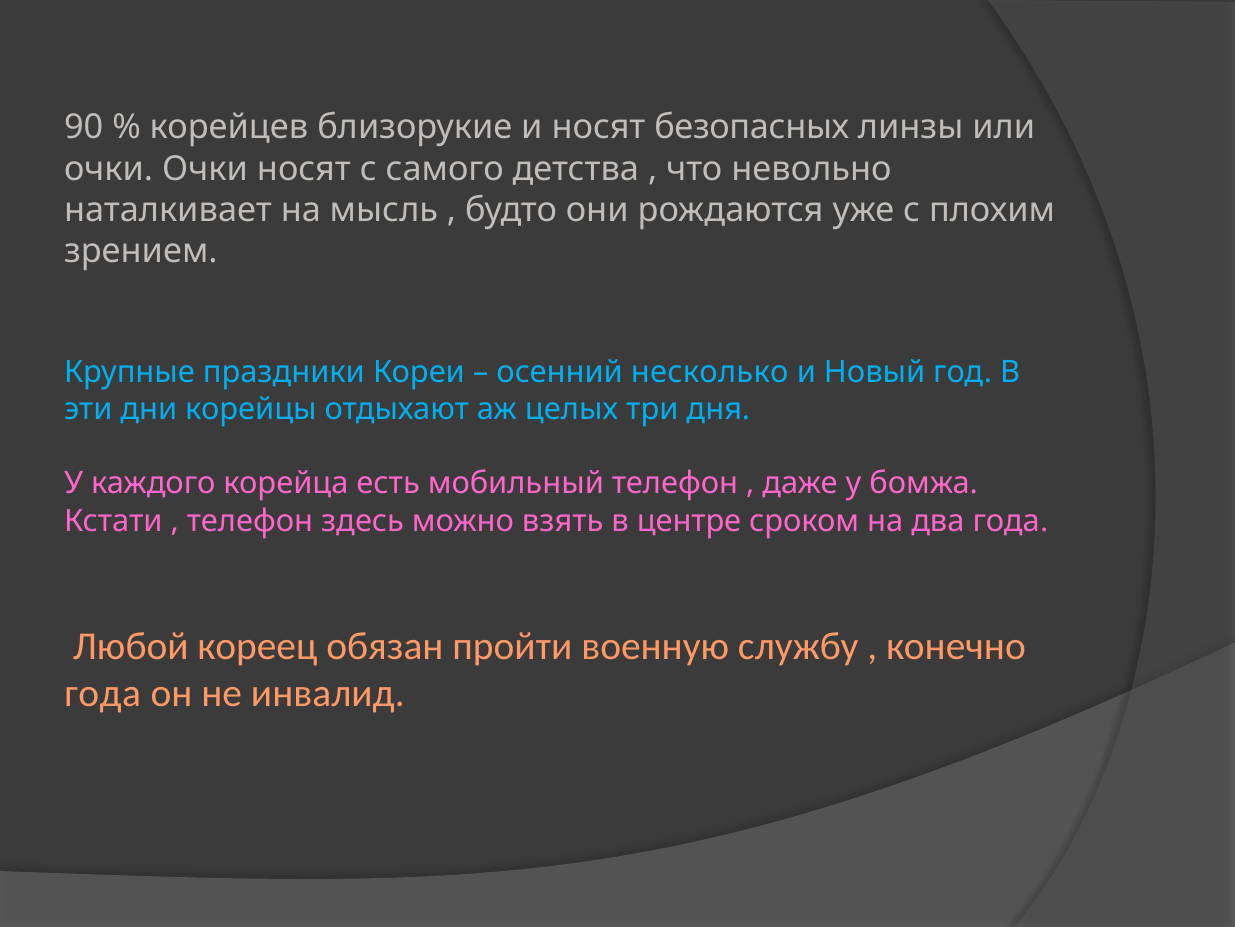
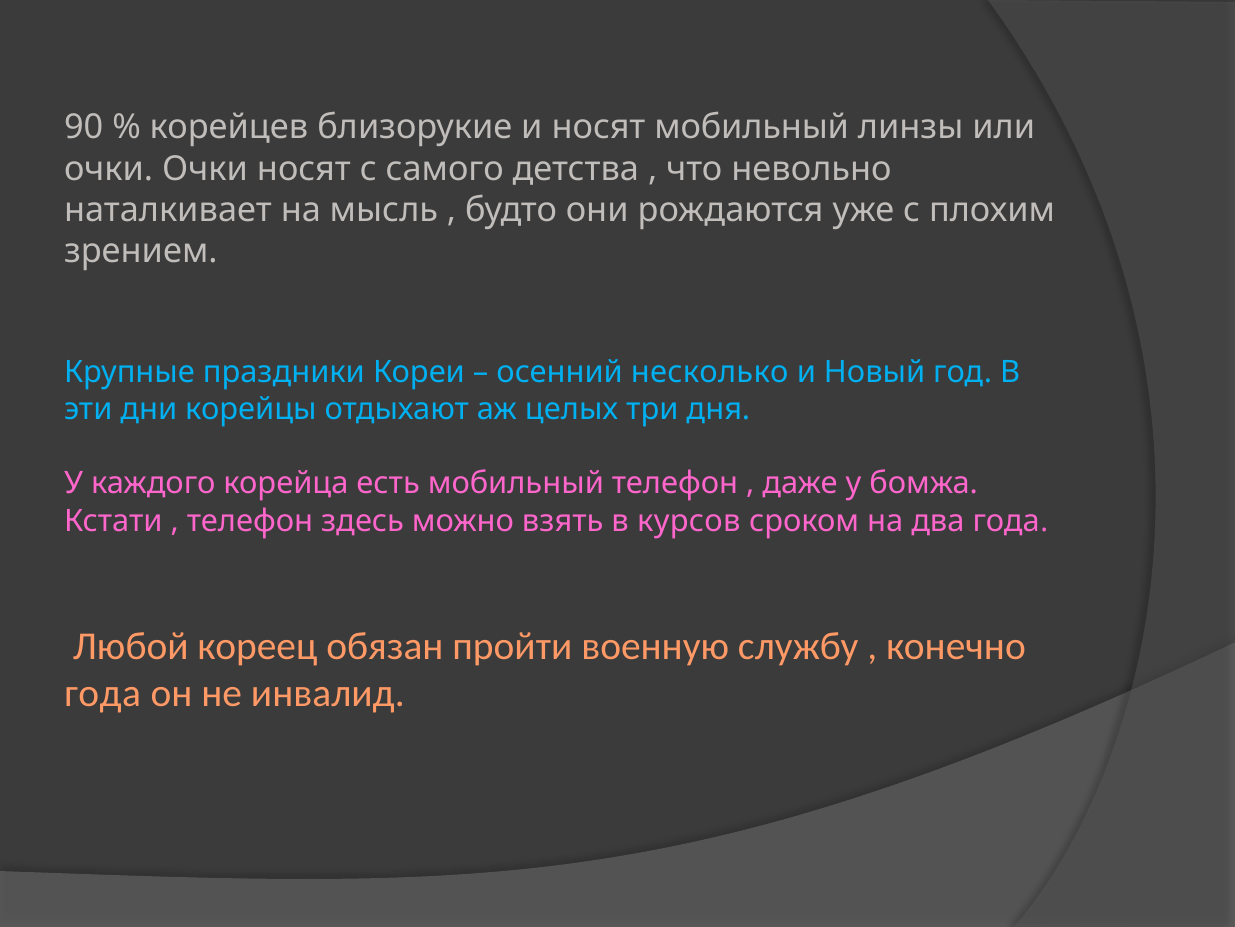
носят безопасных: безопасных -> мобильный (752, 127)
центре: центре -> курсов (689, 520)
